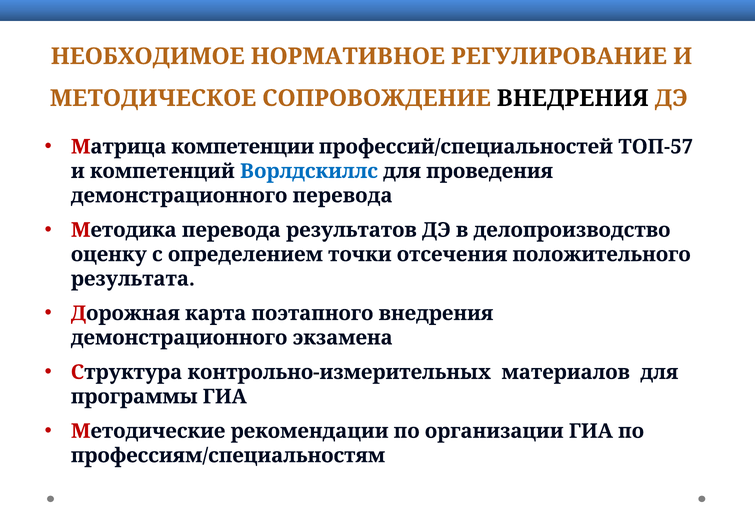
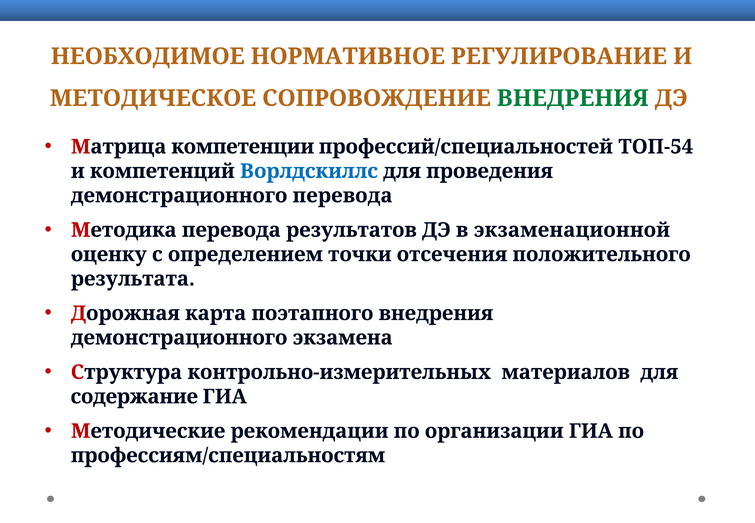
ВНЕДРЕНИЯ colour: black -> green (573, 98)
ТОП-57: ТОП-57 -> ТОП-54 (656, 147)
делопроизводство: делопроизводство -> экзаменационной (572, 230)
программы: программы -> содержание (134, 396)
